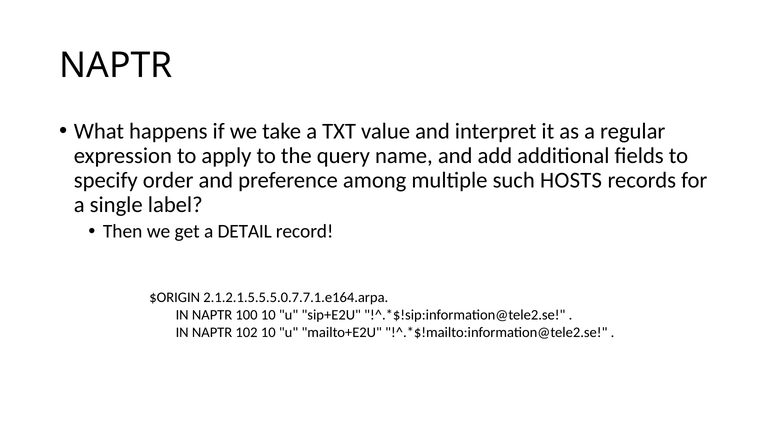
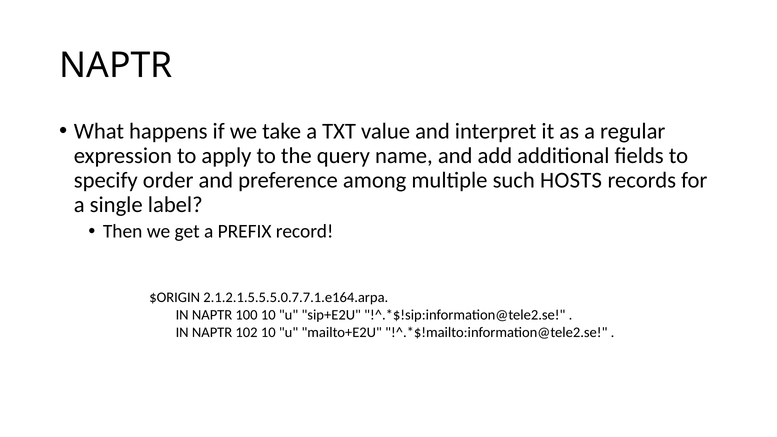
DETAIL: DETAIL -> PREFIX (245, 232)
